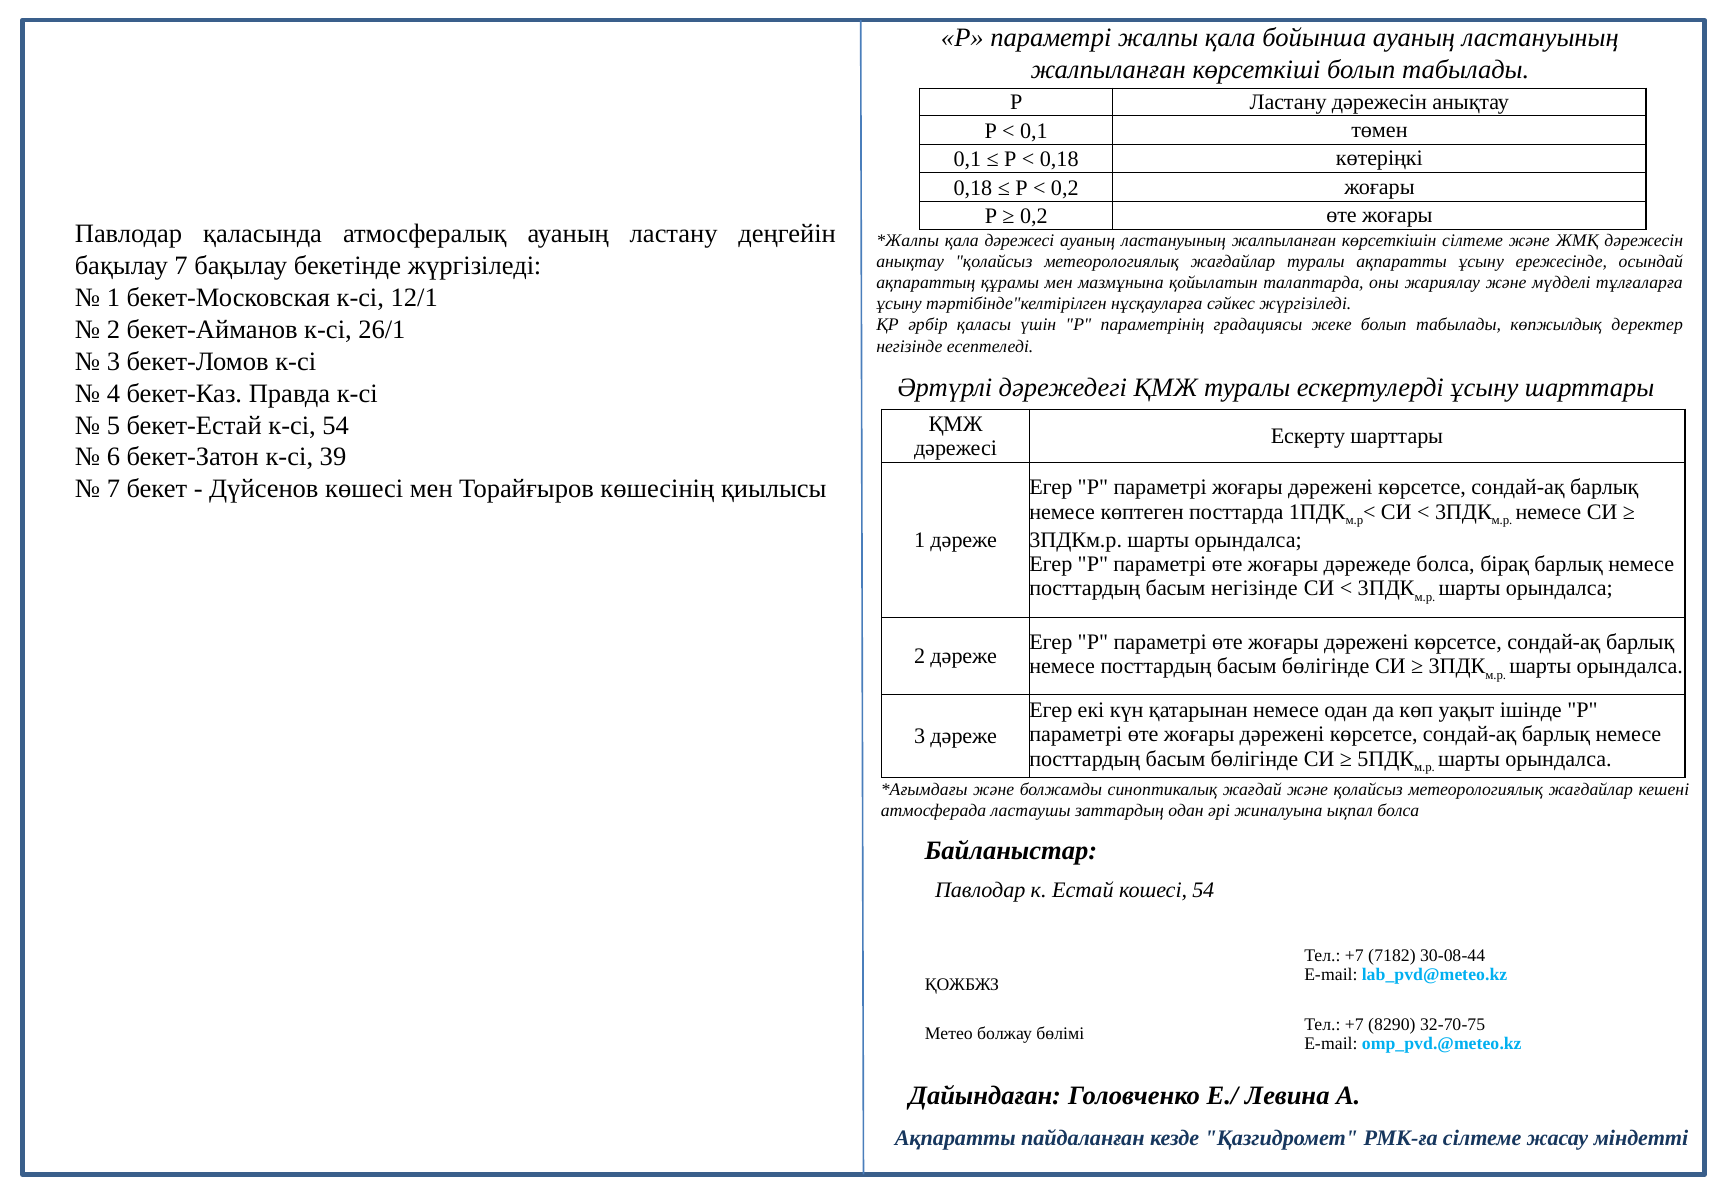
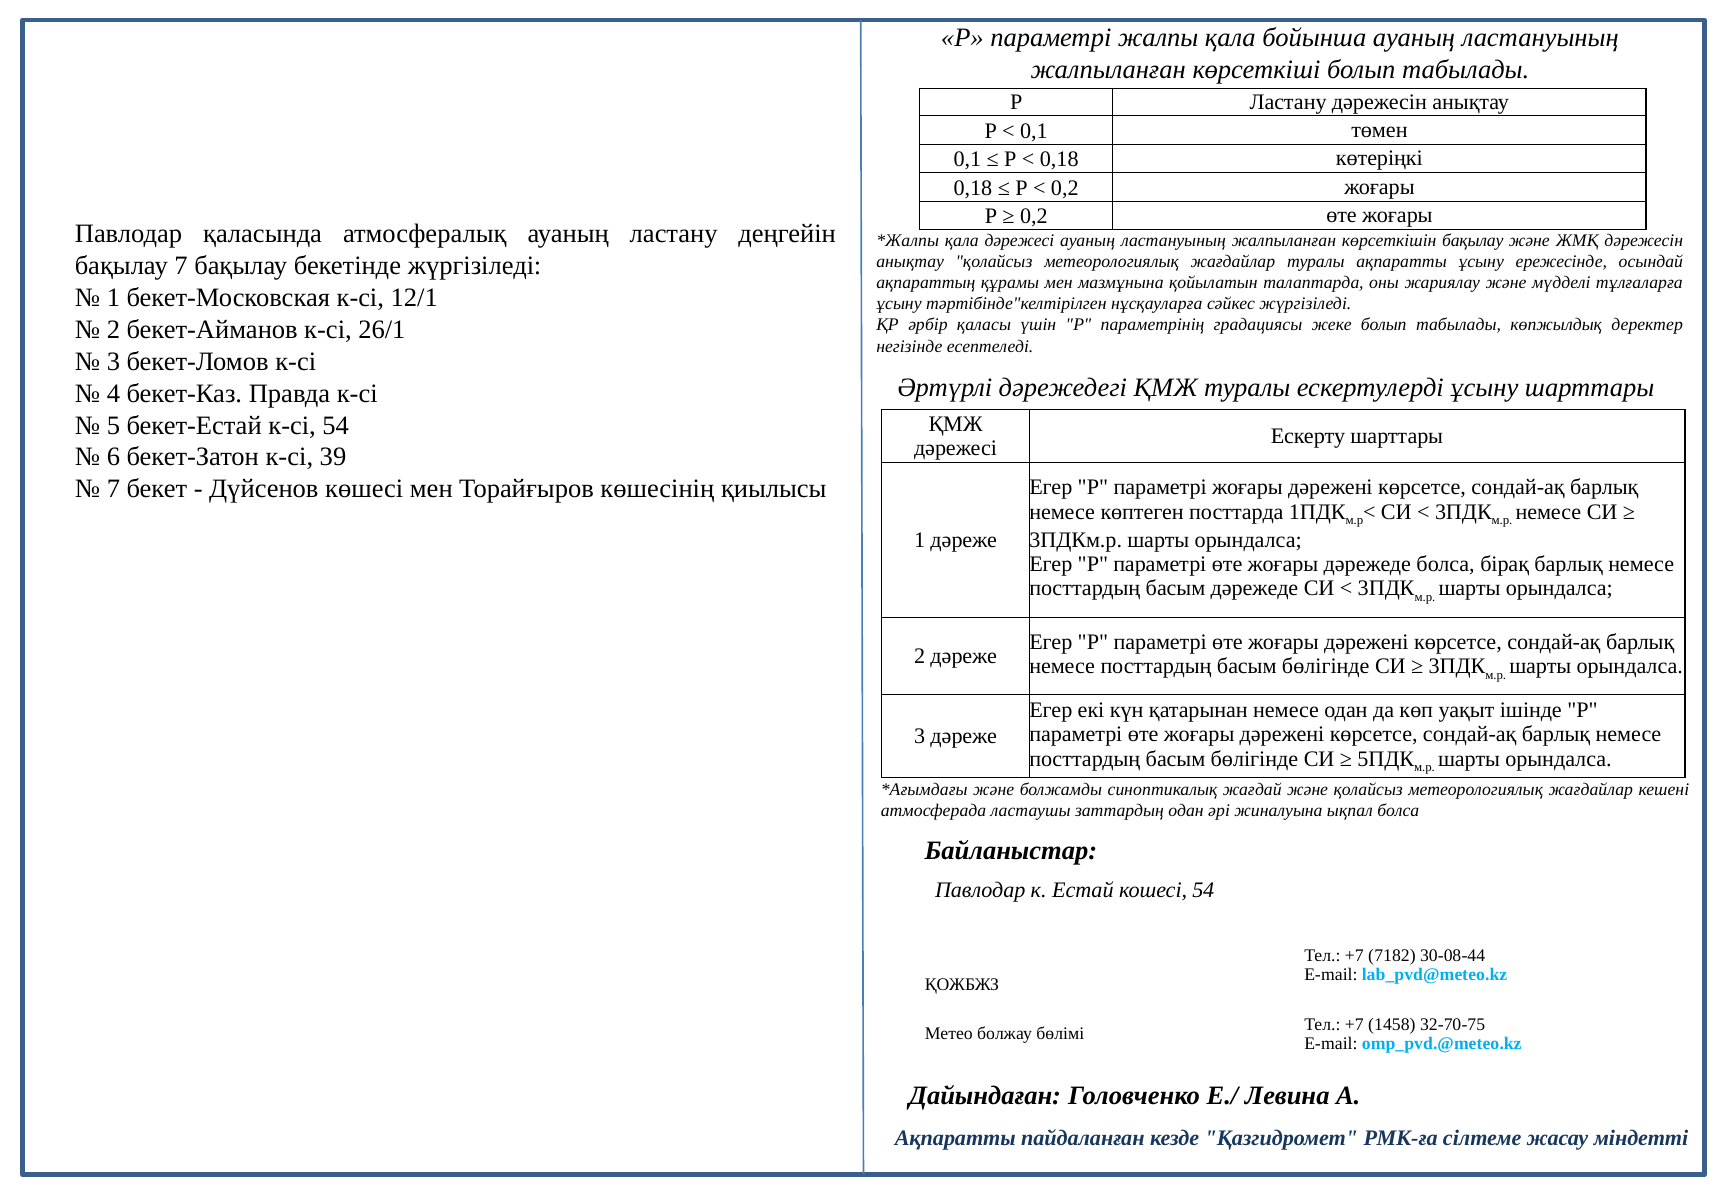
көрсеткішін сілтеме: сілтеме -> бақылау (1473, 240)
басым негізінде: негізінде -> дәрежеде (1255, 589)
8290: 8290 -> 1458 (1392, 1025)
